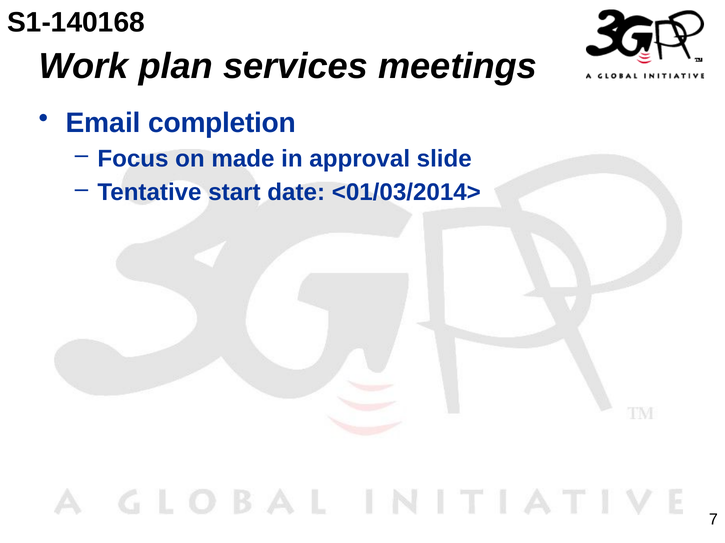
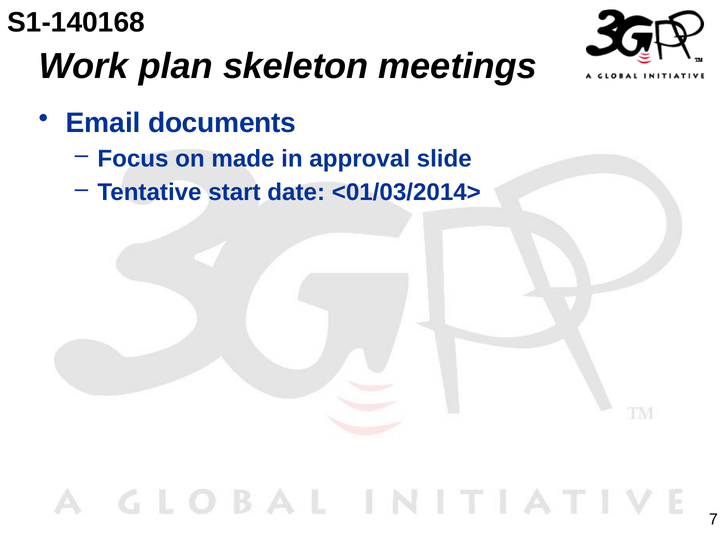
services: services -> skeleton (296, 66)
completion: completion -> documents (222, 123)
